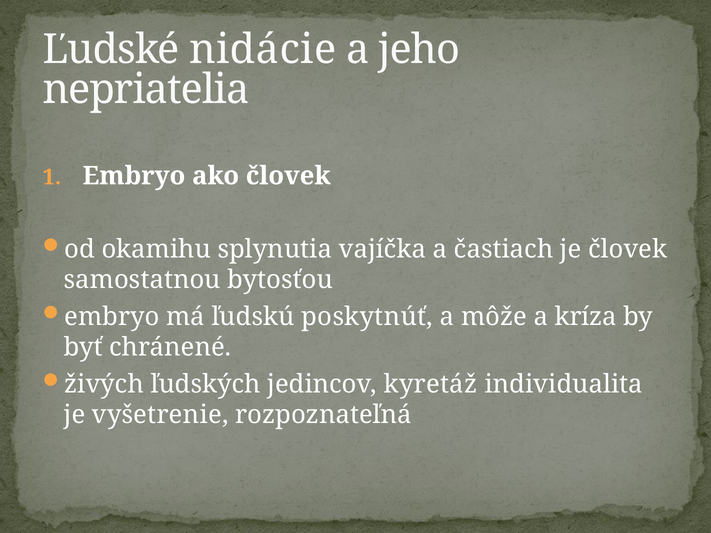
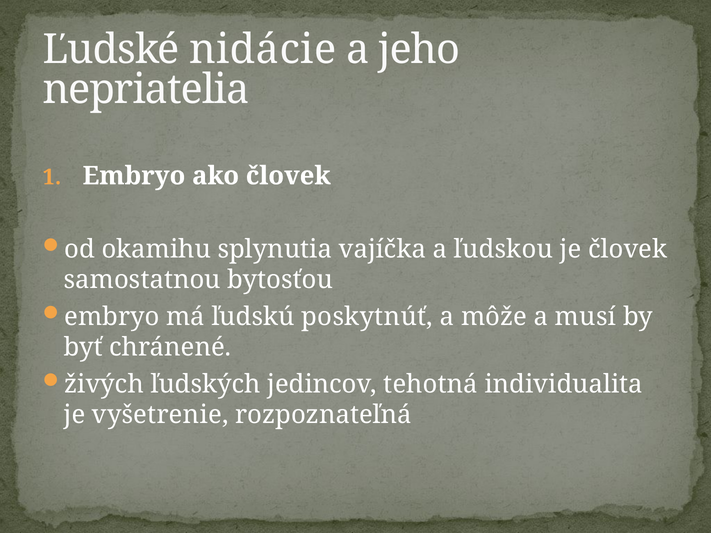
častiach: častiach -> ľudskou (504, 249)
kríza: kríza -> musí (586, 317)
kyretáž: kyretáž -> tehotná (431, 384)
